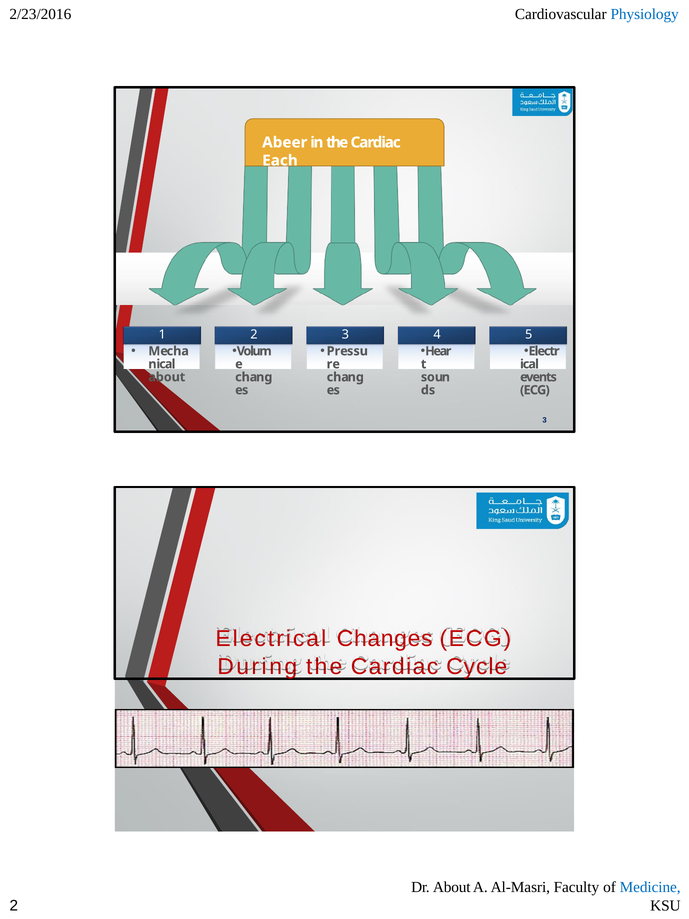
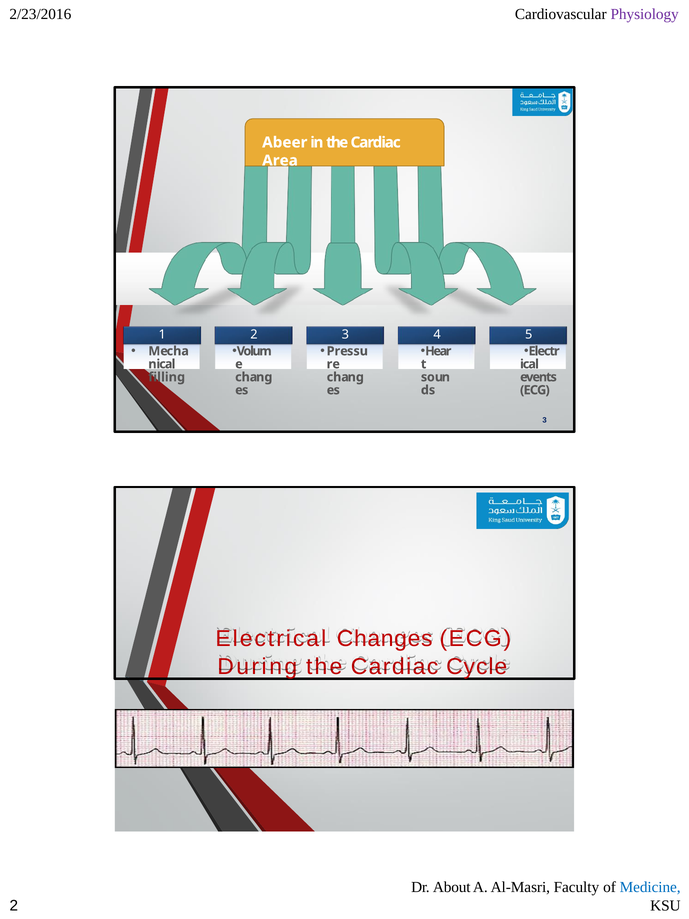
Physiology colour: blue -> purple (645, 14)
Each: Each -> Area (280, 160)
about: about -> filling (167, 377)
